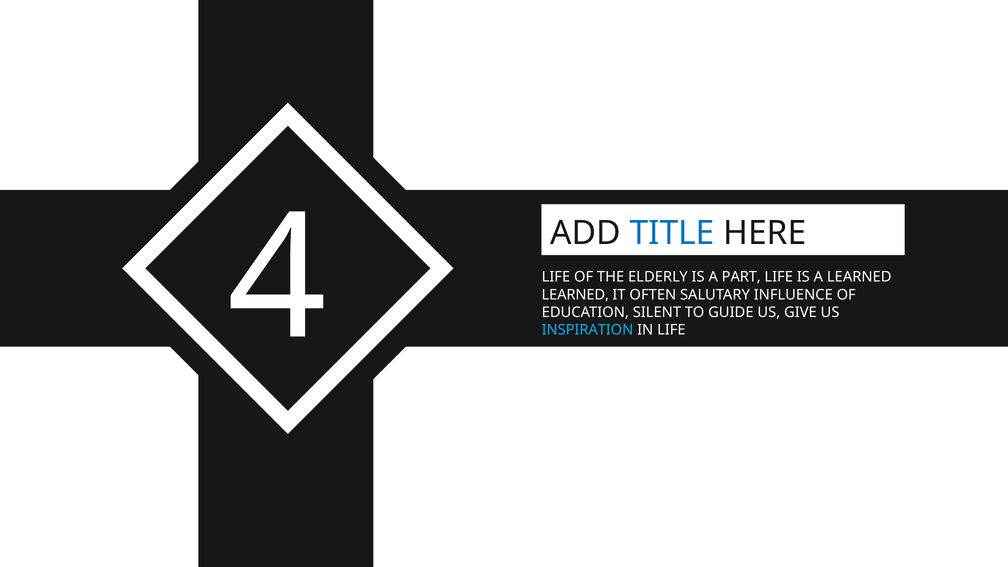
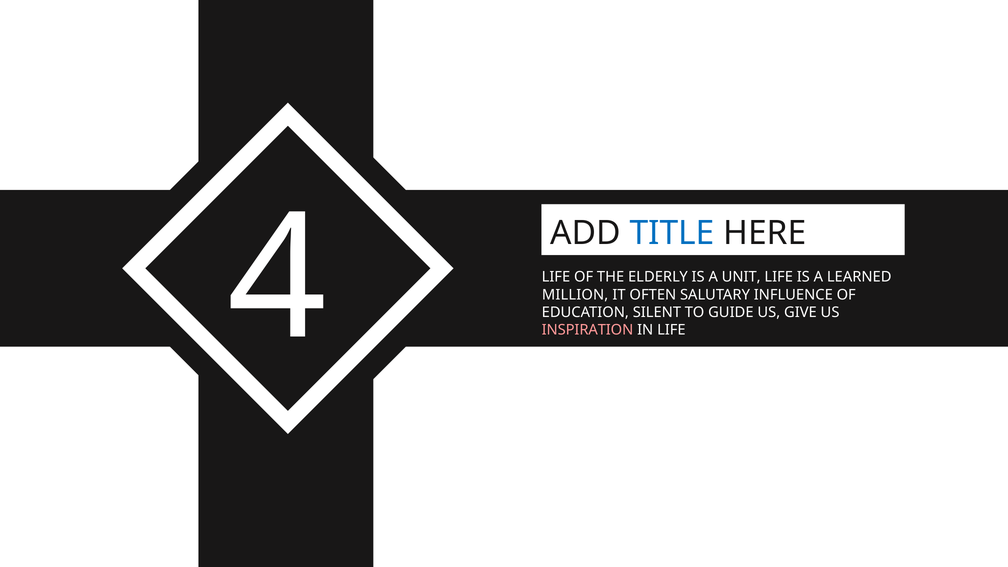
PART: PART -> UNIT (741, 277)
LEARNED: LEARNED -> MILLION (575, 295)
INSPIRATION colour: light blue -> pink (588, 330)
